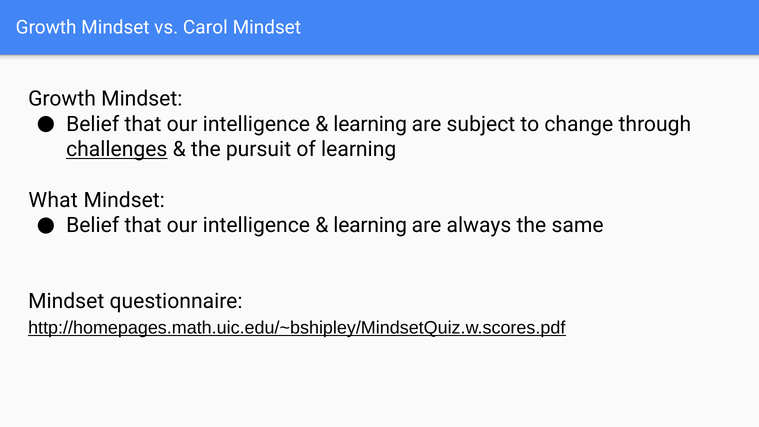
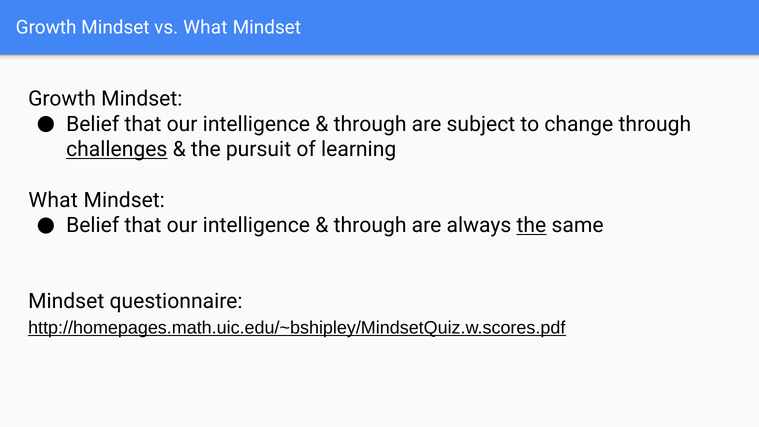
vs Carol: Carol -> What (205, 28)
learning: learning -> through (370, 124)
learning: learning -> through (370, 225)
the underline: none -> present (531, 225)
